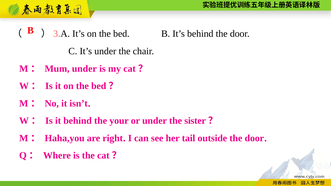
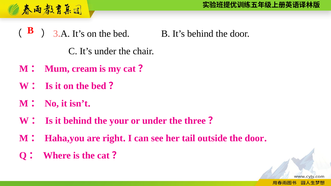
Mum under: under -> cream (84, 69)
sister: sister -> three (195, 121)
